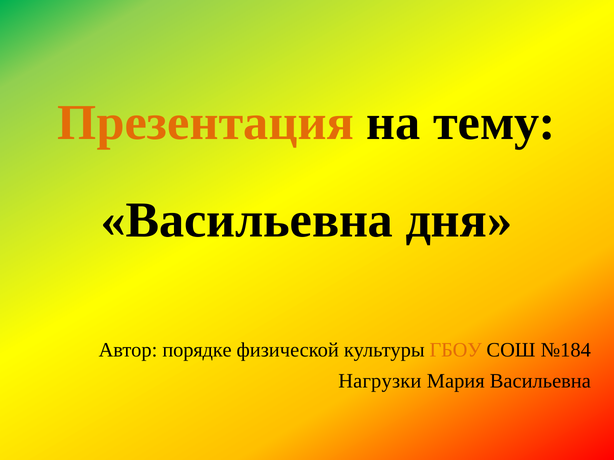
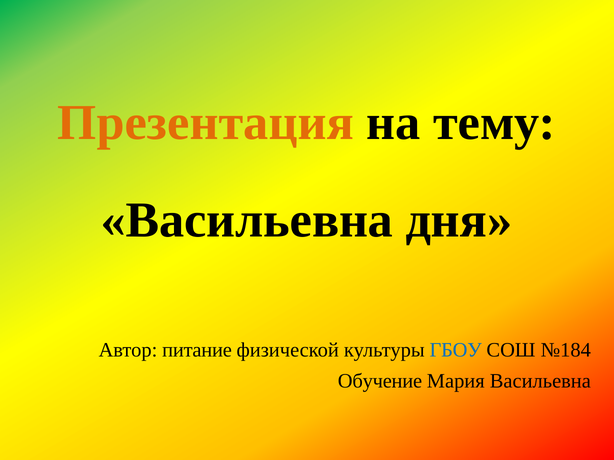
порядке: порядке -> питание (197, 351)
ГБОУ colour: orange -> blue (456, 351)
Нагрузки: Нагрузки -> Обучение (380, 381)
